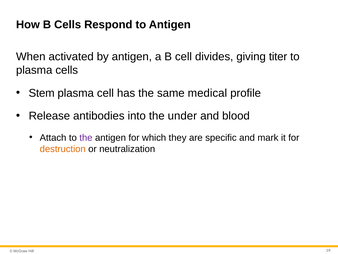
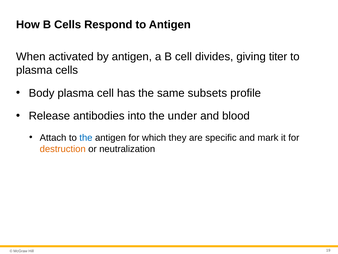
Stem: Stem -> Body (42, 93)
medical: medical -> subsets (207, 93)
the colour: purple -> blue (86, 137)
